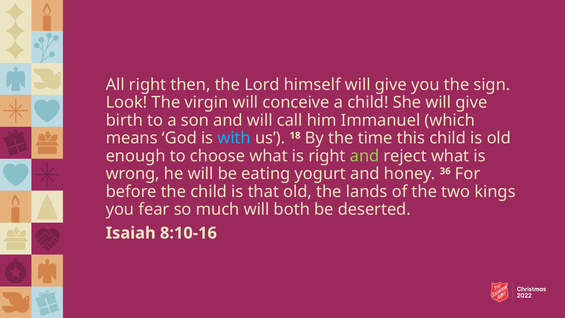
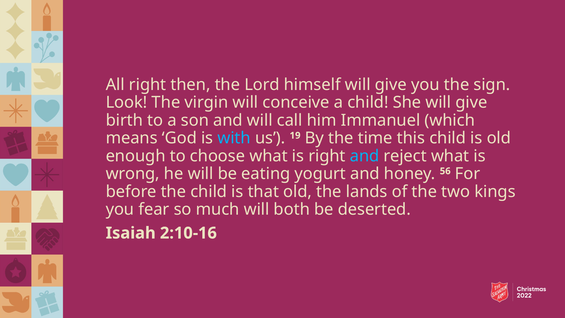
18: 18 -> 19 (295, 135)
and colour: light green -> light blue (365, 156)
36: 36 -> 56 (445, 171)
8:10-16: 8:10-16 -> 2:10-16 (188, 233)
